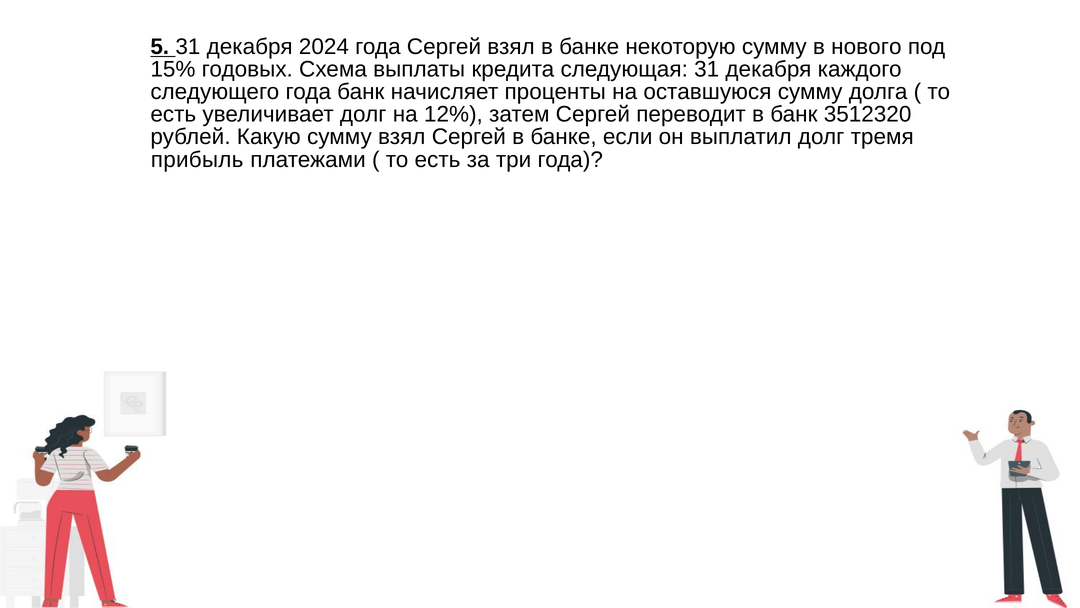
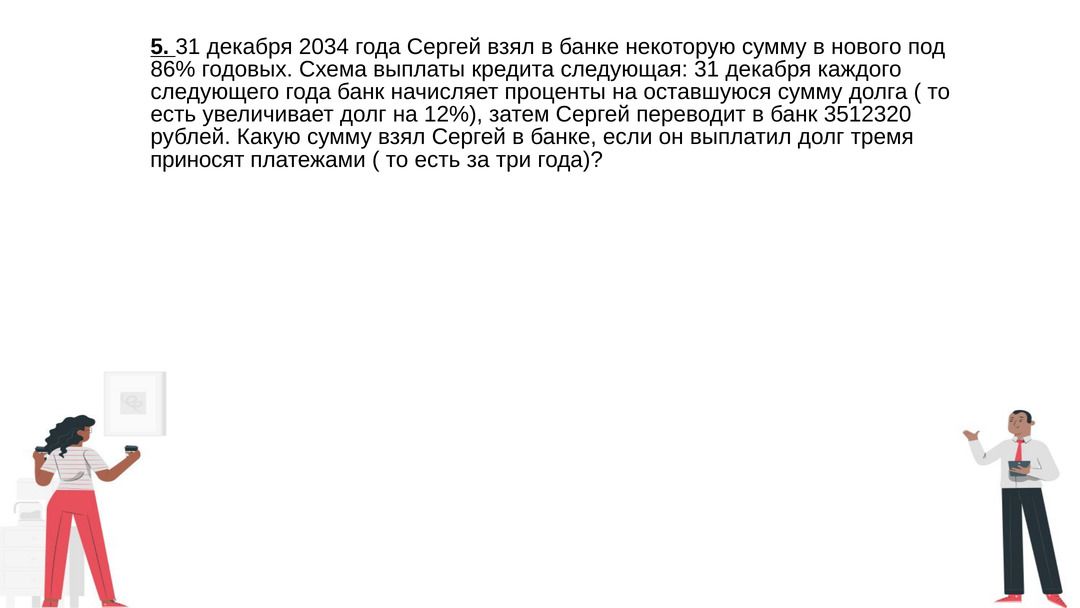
2024: 2024 -> 2034 (324, 47)
15%: 15% -> 86% (173, 69)
прибыль: прибыль -> приносят (197, 159)
